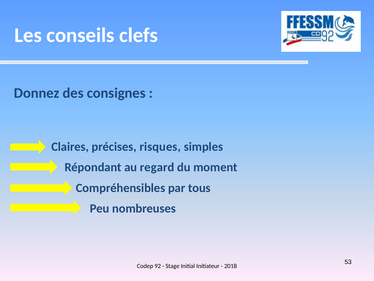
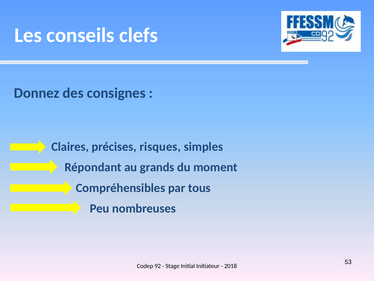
regard: regard -> grands (157, 167)
